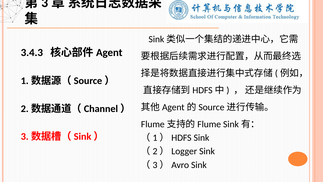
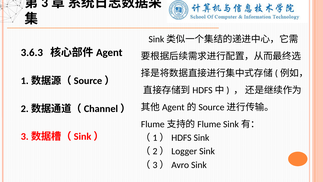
3.4.3: 3.4.3 -> 3.6.3 (32, 52)
